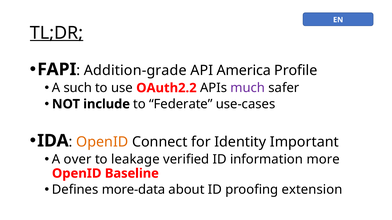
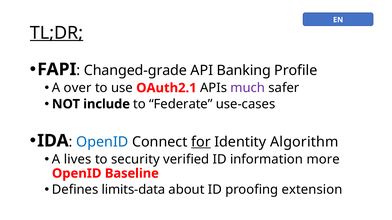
Addition-grade: Addition-grade -> Changed-grade (135, 71)
America: America -> Banking (244, 71)
such: such -> over (78, 88)
OAuth2.2: OAuth2.2 -> OAuth2.1 (166, 88)
OpenID colour: orange -> blue (102, 142)
for underline: none -> present (201, 142)
Important: Important -> Algorithm (304, 142)
over: over -> lives (78, 160)
leakage: leakage -> security (135, 160)
more-data: more-data -> limits-data (133, 190)
